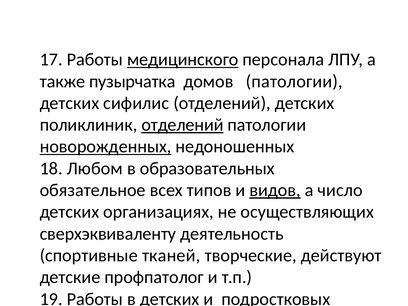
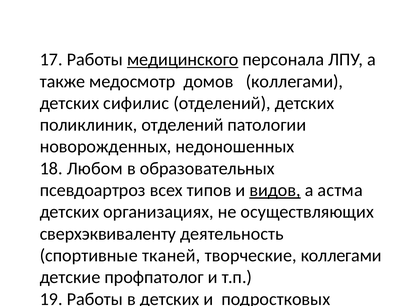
пузырчатка: пузырчатка -> медосмотр (132, 81)
домов патологии: патологии -> коллегами (294, 81)
отделений underline: present -> none (182, 125)
новорожденных underline: present -> none (106, 147)
обязательное: обязательное -> псевдоартроз (93, 190)
число: число -> астма (340, 190)
творческие действуют: действуют -> коллегами (341, 255)
